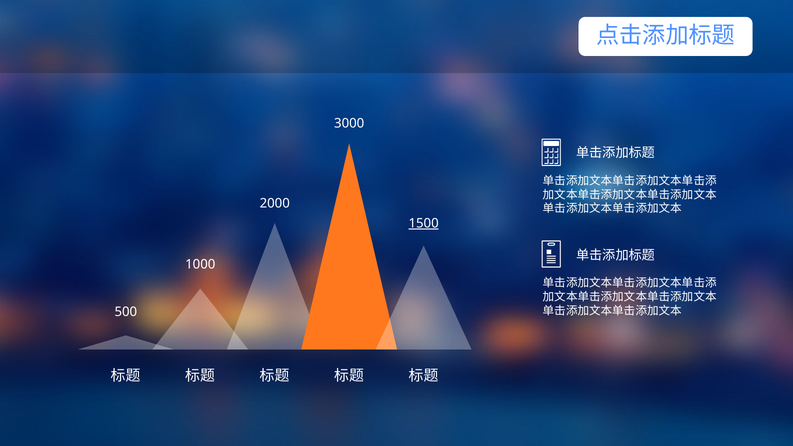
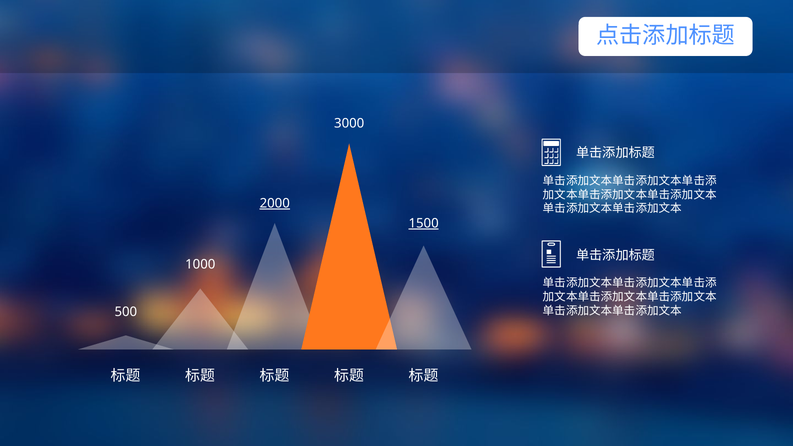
2000 underline: none -> present (275, 203)
